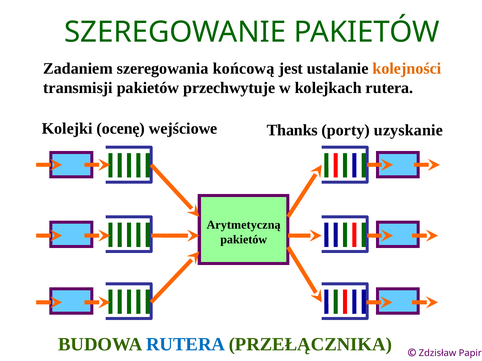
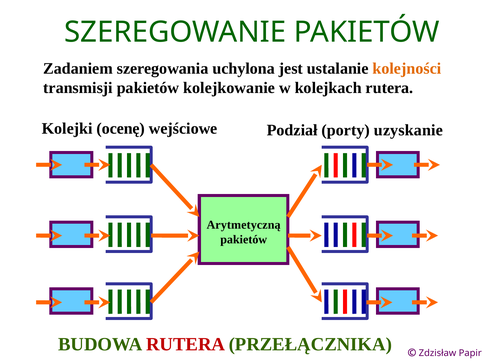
końcową: końcową -> uchylona (244, 69)
przechwytuje: przechwytuje -> kolejkowanie (229, 88)
Thanks: Thanks -> Podział (292, 130)
RUTERA colour: blue -> red (186, 345)
